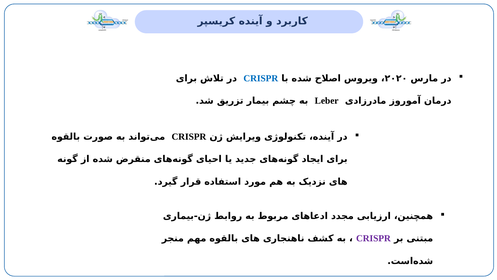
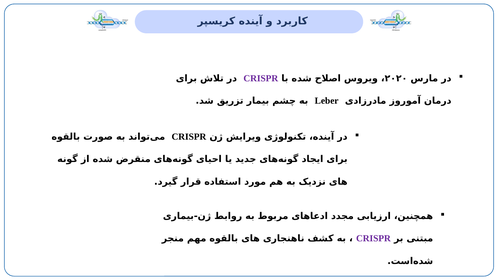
CRISPR colour: blue -> purple (261, 78)
